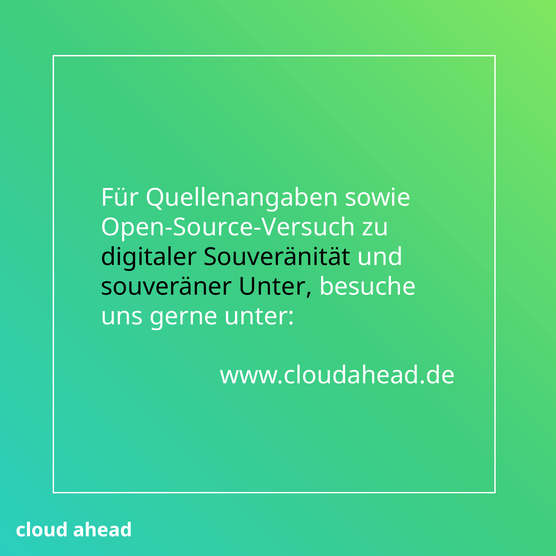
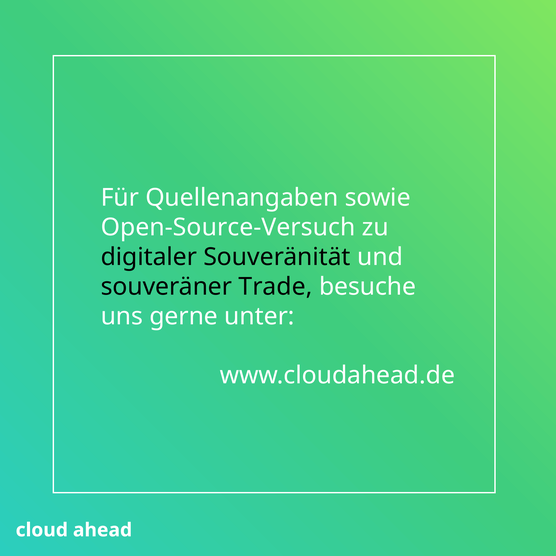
souveräner Unter: Unter -> Trade (275, 287)
